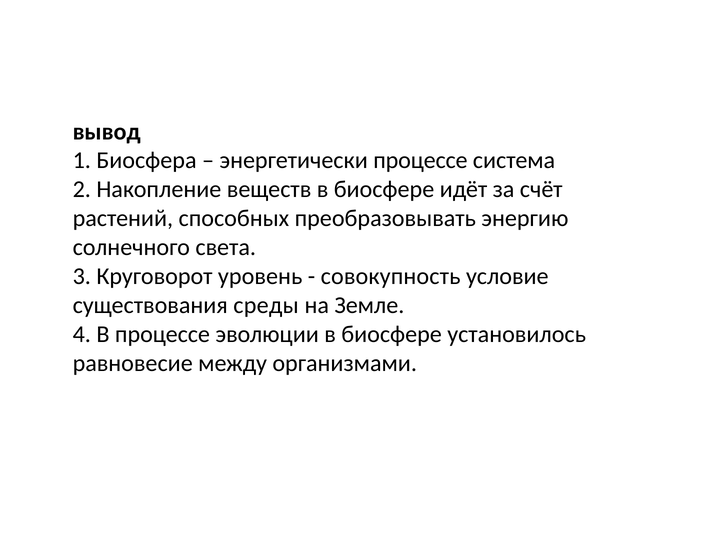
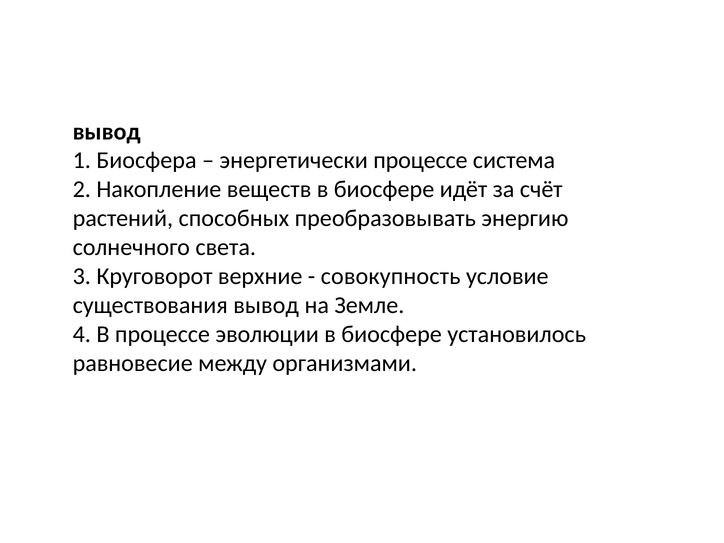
уровень: уровень -> верхние (260, 276)
существования среды: среды -> вывод (266, 305)
